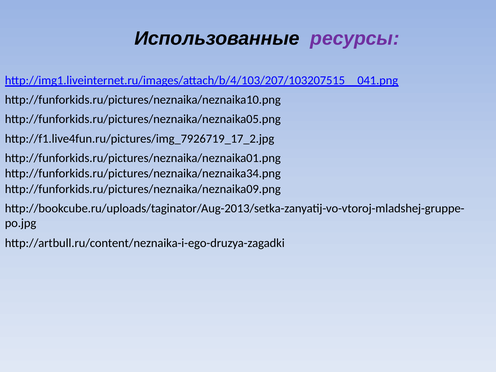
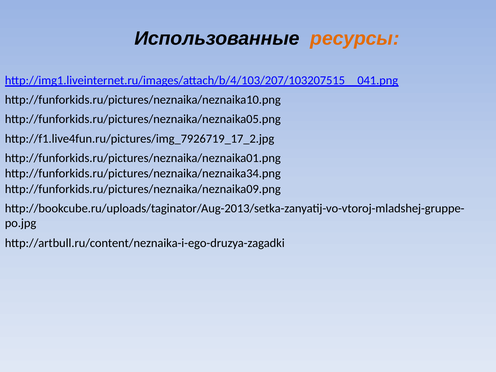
ресурсы colour: purple -> orange (355, 39)
